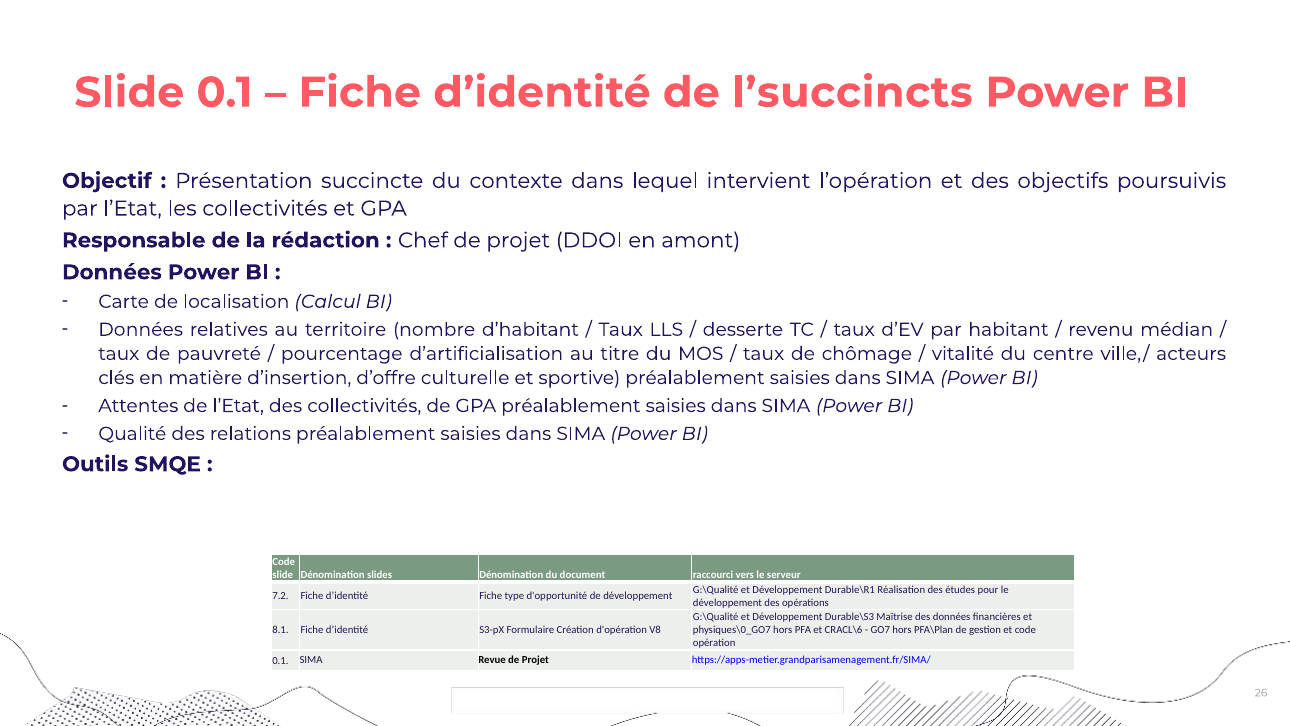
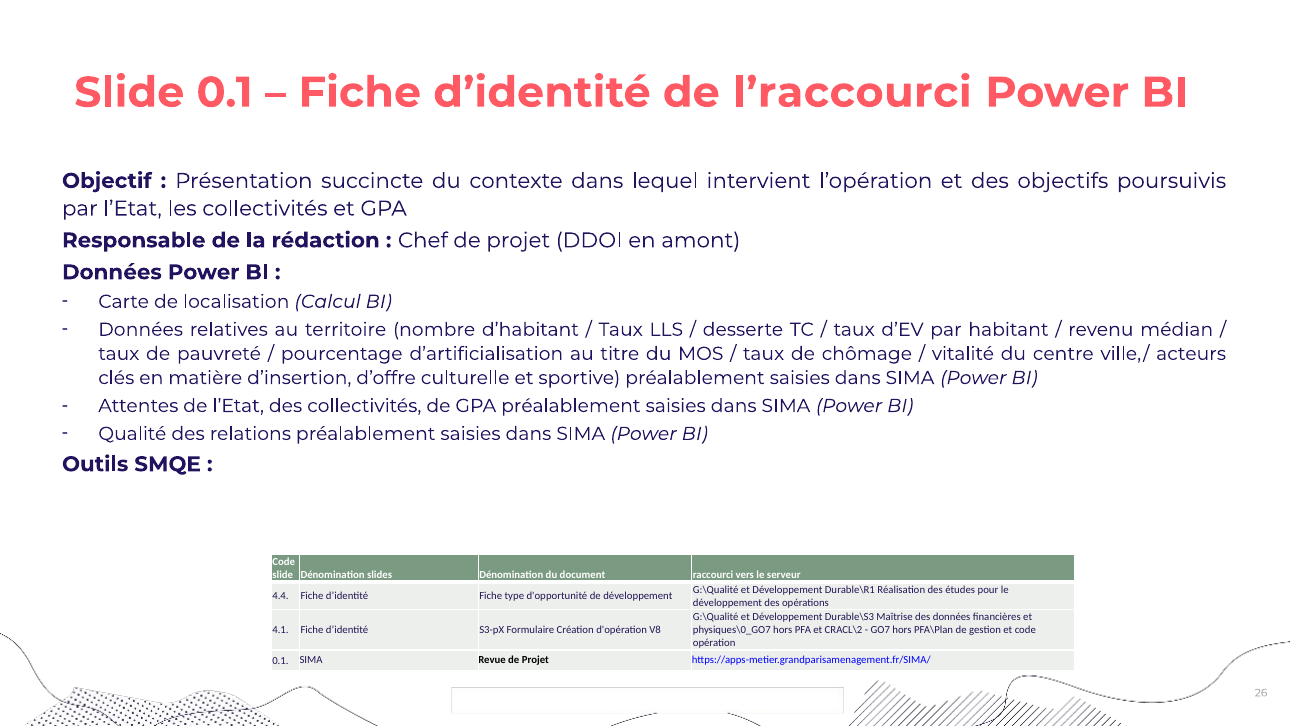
l’succincts: l’succincts -> l’raccourci (852, 92)
7.2: 7.2 -> 4.4 (281, 596)
8.1: 8.1 -> 4.1 (281, 630)
CRACL\6: CRACL\6 -> CRACL\2 (844, 630)
